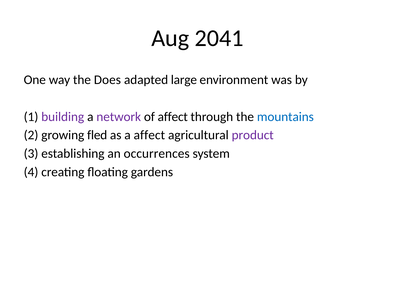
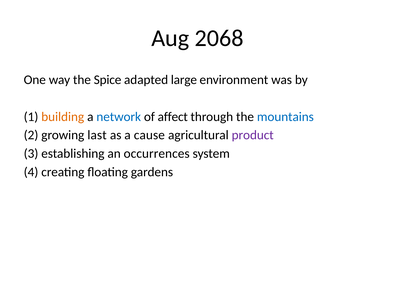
2041: 2041 -> 2068 (219, 38)
Does: Does -> Spice (108, 80)
building colour: purple -> orange (63, 117)
network colour: purple -> blue (119, 117)
fled: fled -> last (97, 135)
a affect: affect -> cause (149, 135)
